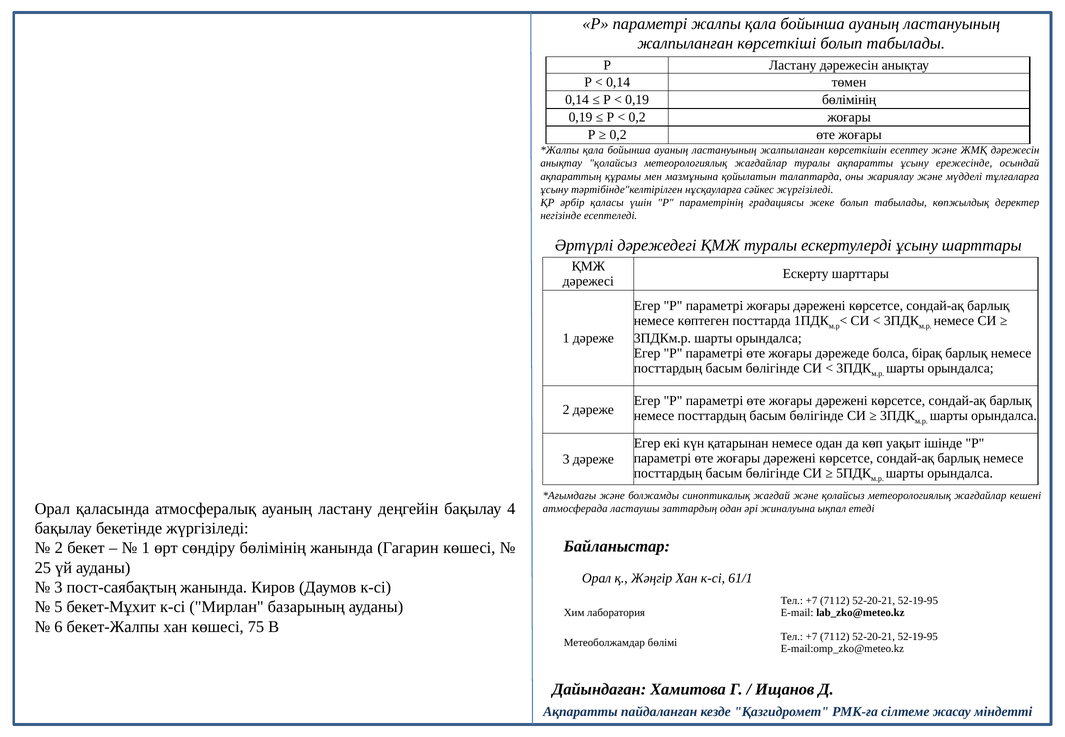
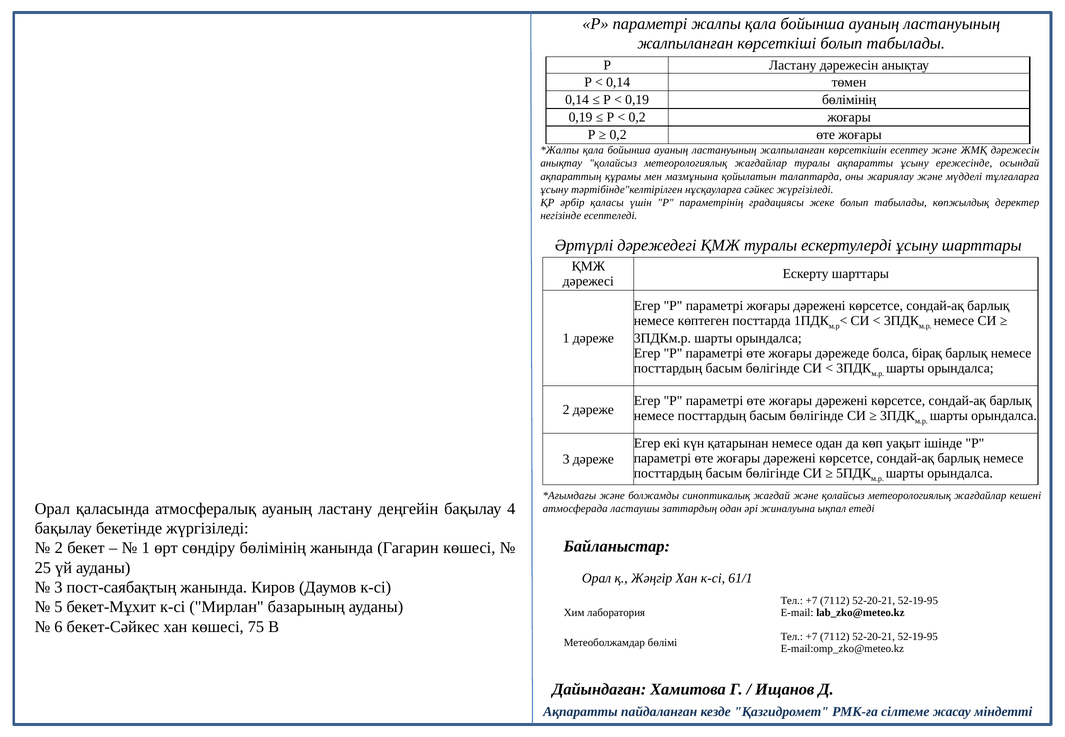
бекет-Жалпы: бекет-Жалпы -> бекет-Сәйкес (113, 627)
